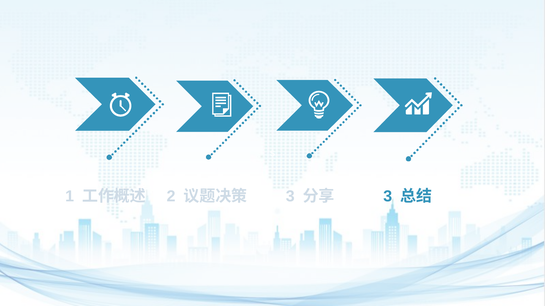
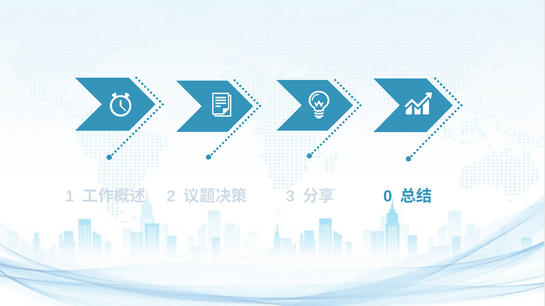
3: 3 -> 0 (388, 197)
